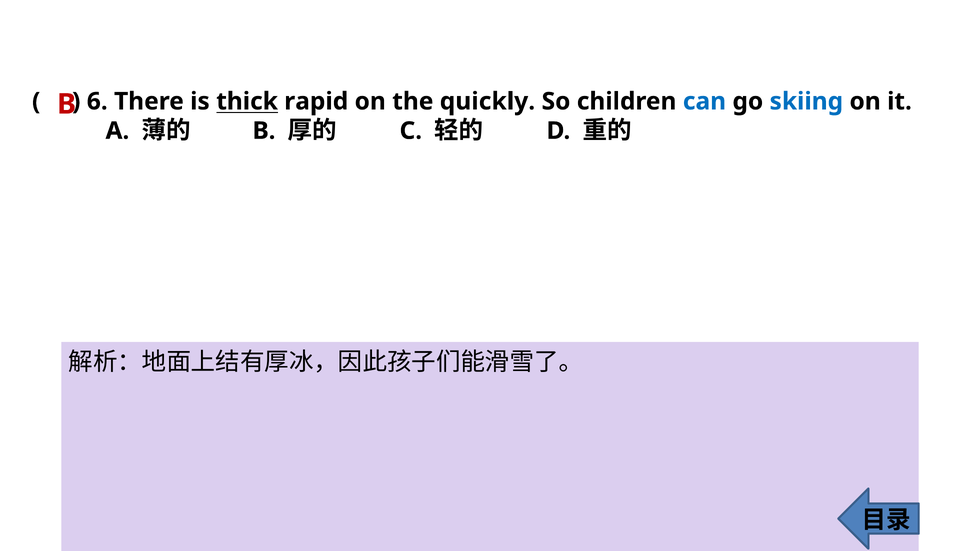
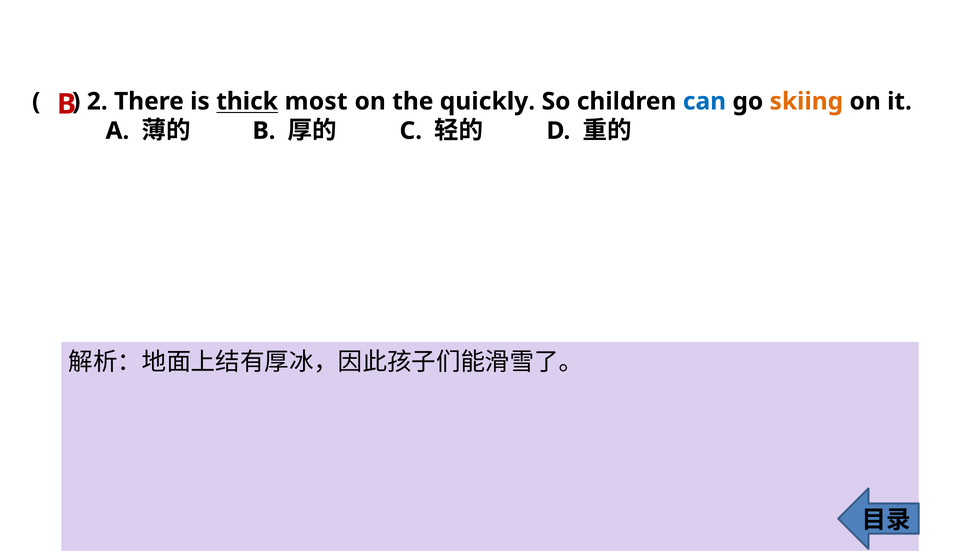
6: 6 -> 2 (97, 101)
rapid: rapid -> most (316, 101)
skiing colour: blue -> orange (806, 101)
